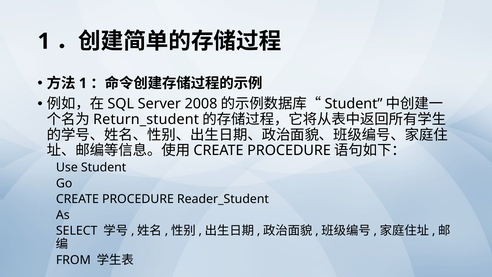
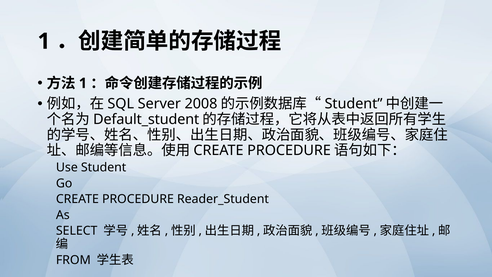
Return_student: Return_student -> Default_student (146, 119)
